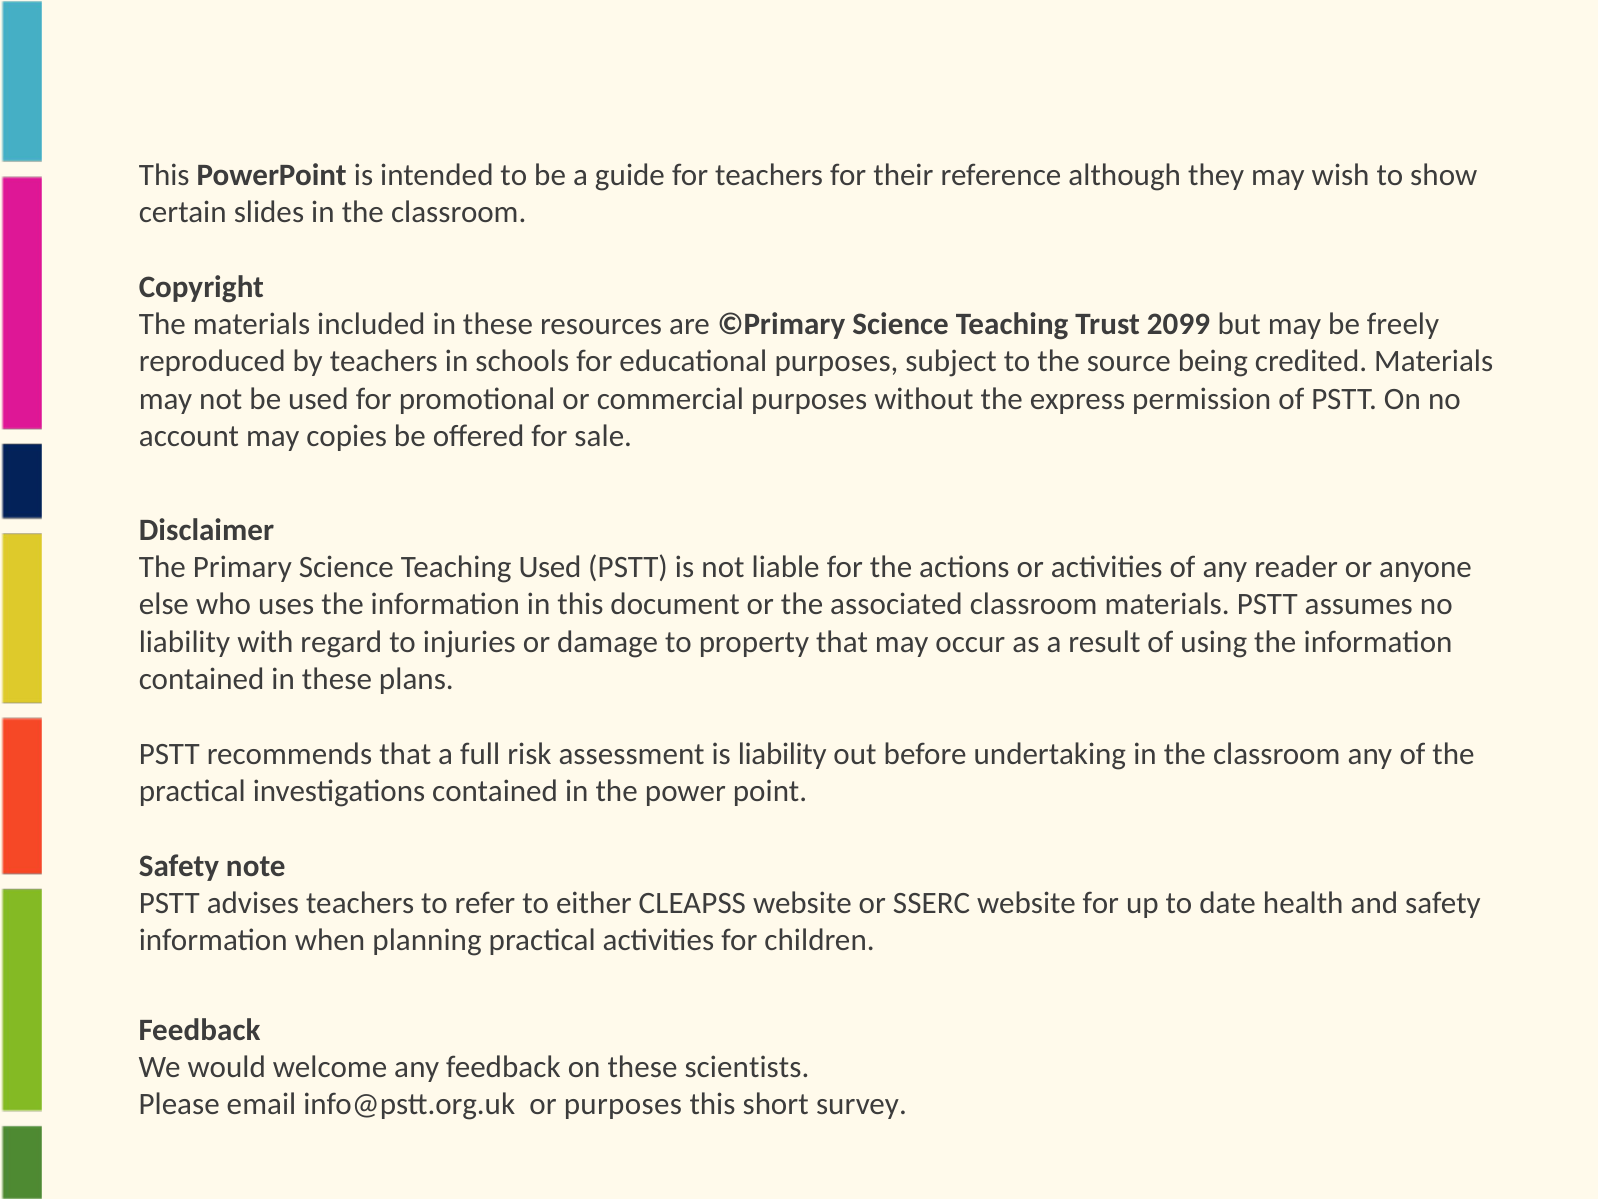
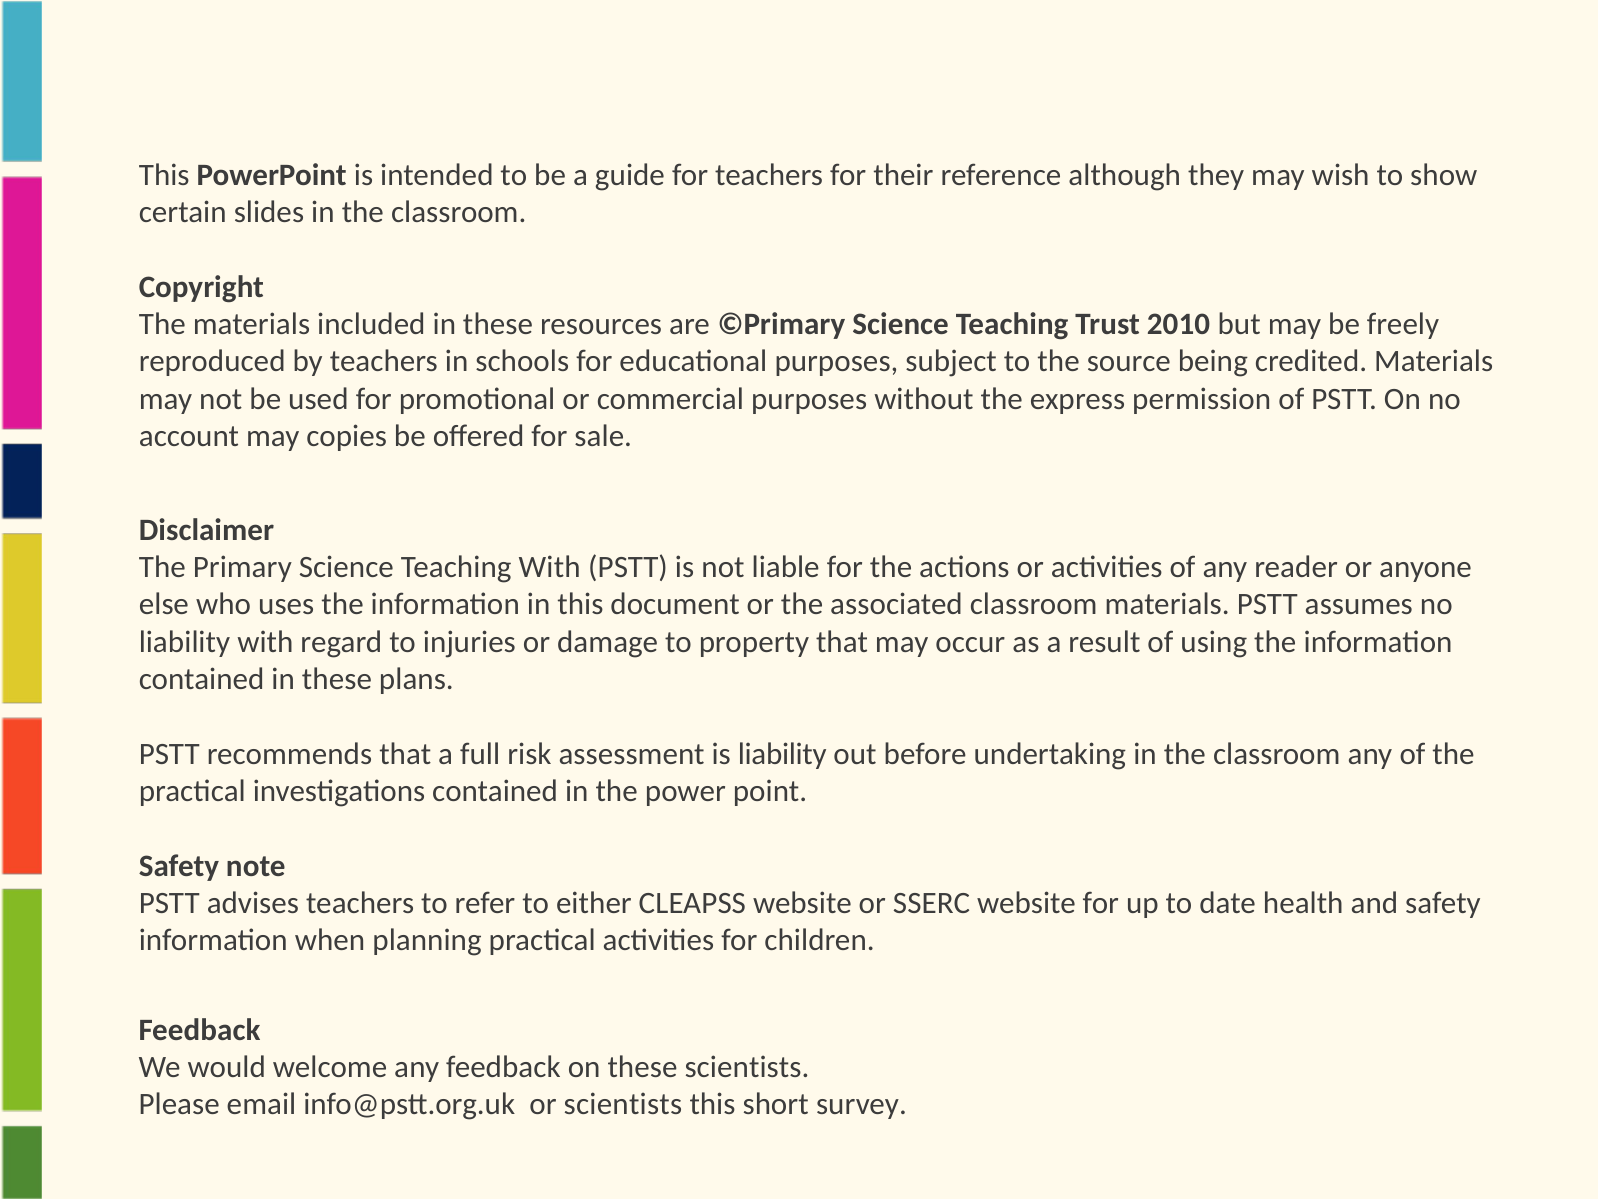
2099: 2099 -> 2010 (1178, 324)
Teaching Used: Used -> With (550, 567)
or purposes: purposes -> scientists (623, 1104)
